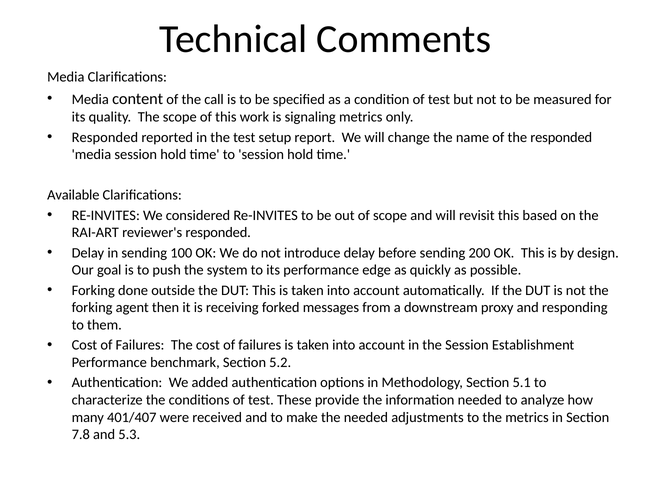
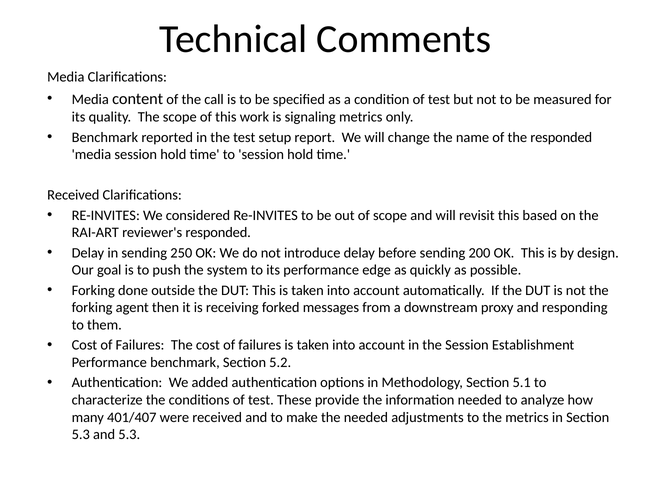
Responded: Responded -> Benchmark (105, 137)
Available: Available -> Received (73, 195)
100: 100 -> 250 (181, 253)
7.8: 7.8 -> 5.3 (81, 435)
